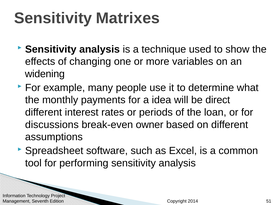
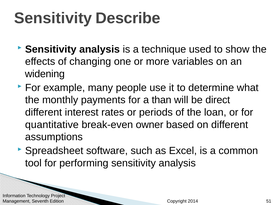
Matrixes: Matrixes -> Describe (128, 18)
idea: idea -> than (162, 100)
discussions: discussions -> quantitative (52, 125)
